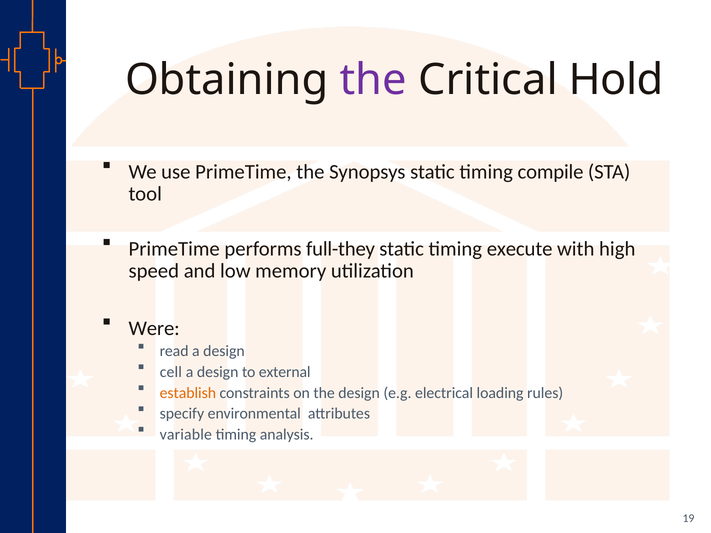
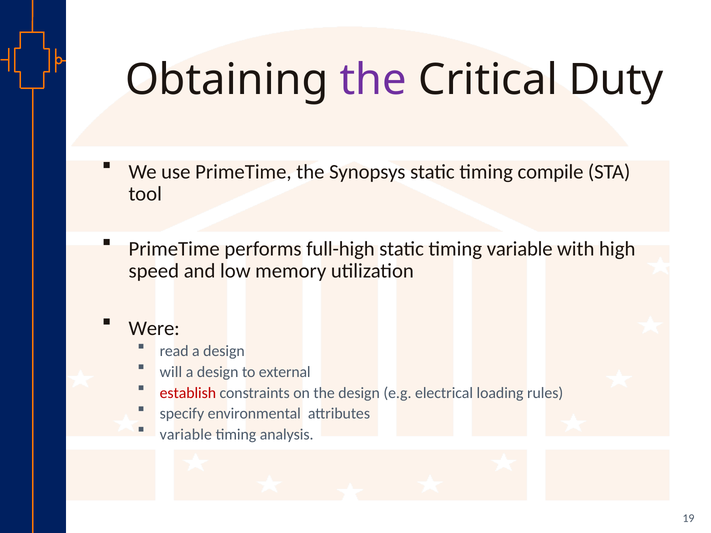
Hold: Hold -> Duty (616, 80)
full-they: full-they -> full-high (340, 249)
timing execute: execute -> variable (520, 249)
cell: cell -> will (171, 372)
establish colour: orange -> red (188, 393)
